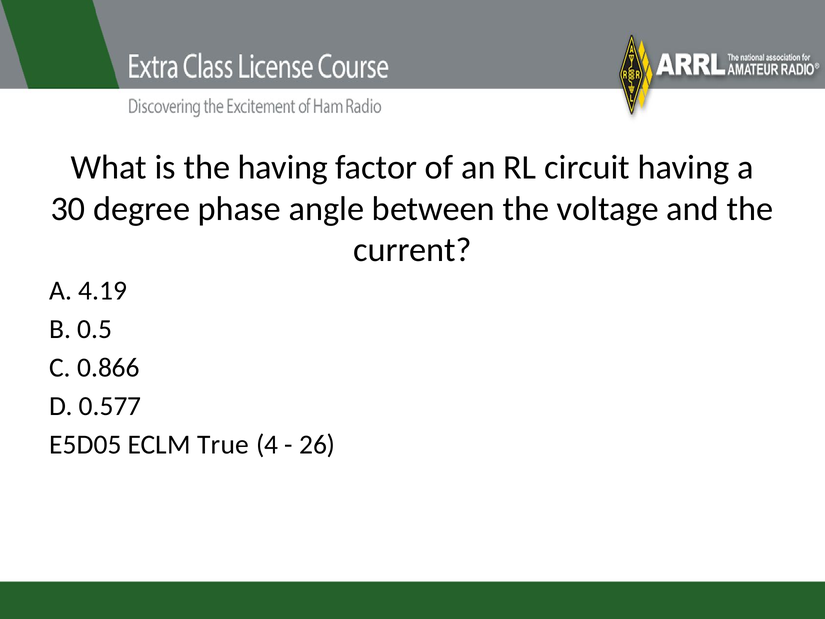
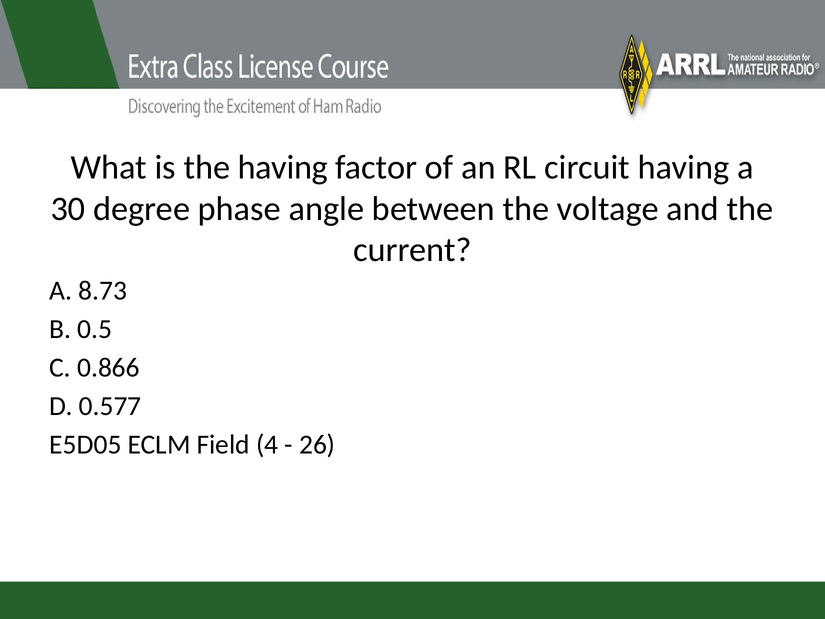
4.19: 4.19 -> 8.73 (103, 291)
True: True -> Field (223, 445)
